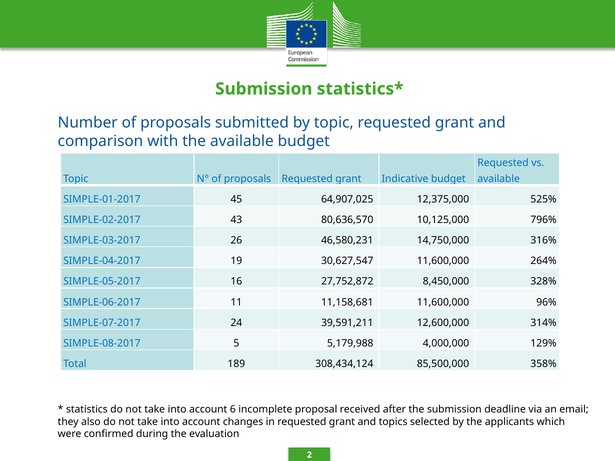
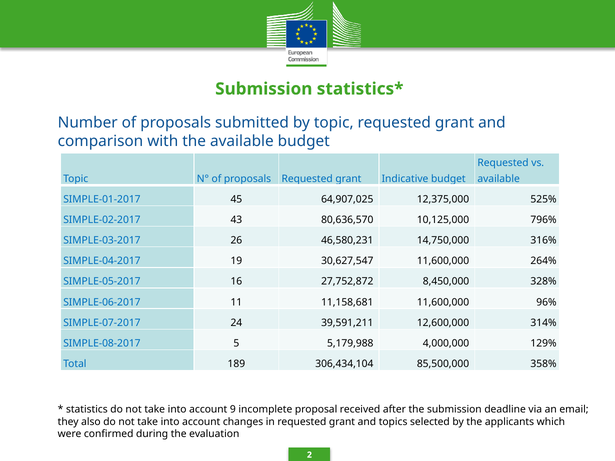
308,434,124: 308,434,124 -> 306,434,104 (344, 364)
6: 6 -> 9 (233, 410)
